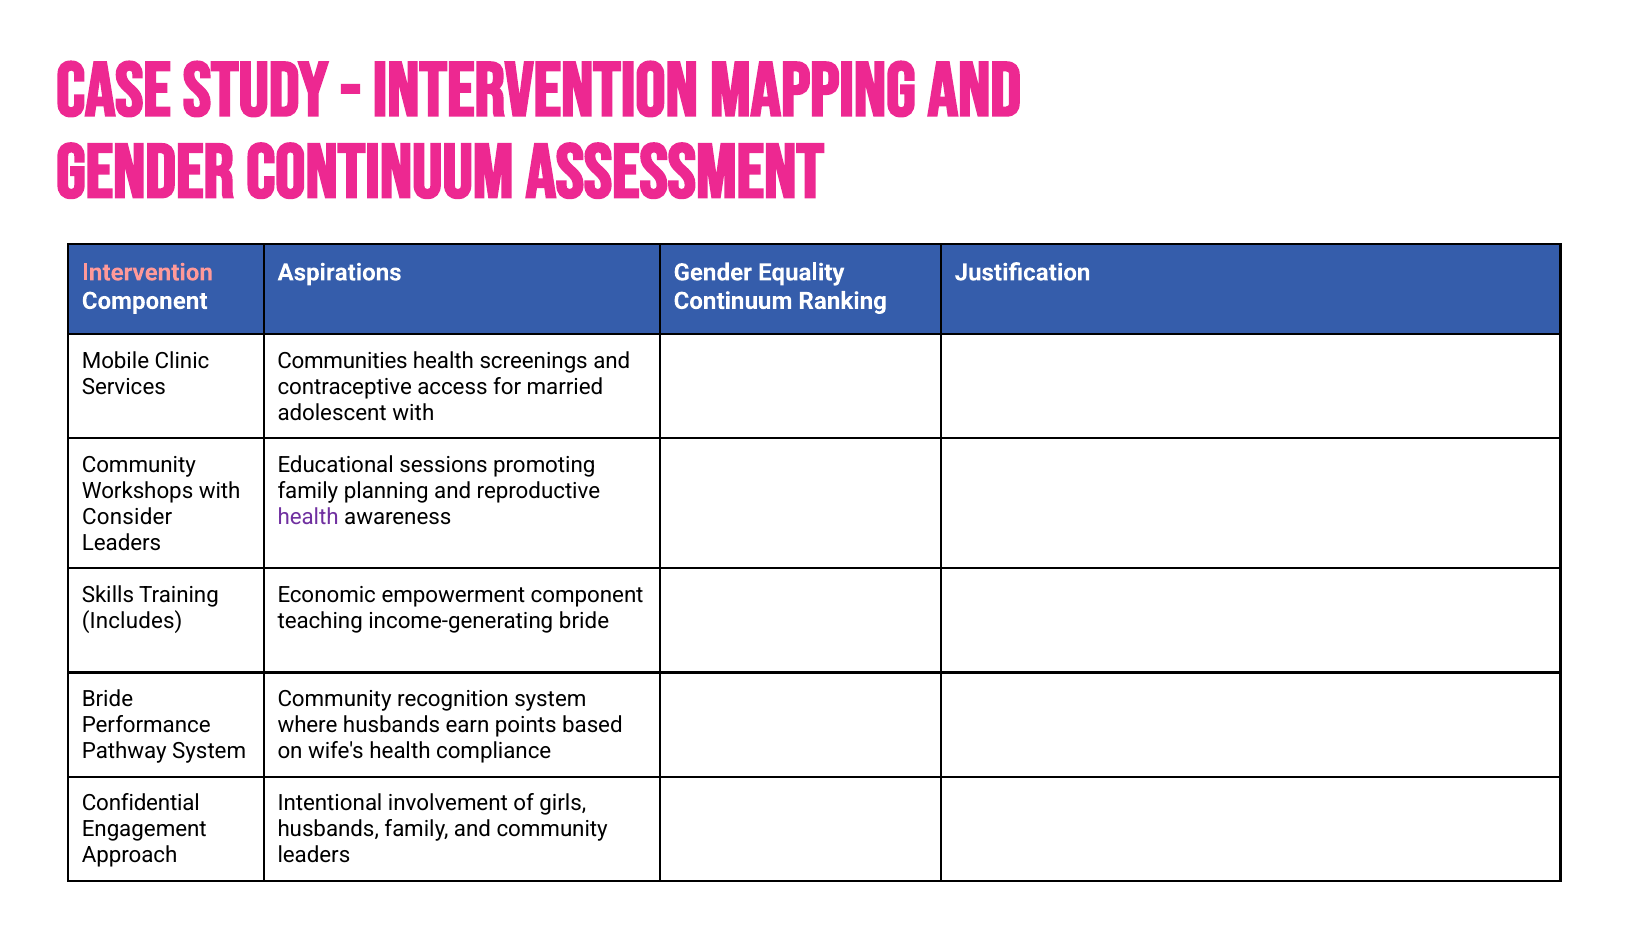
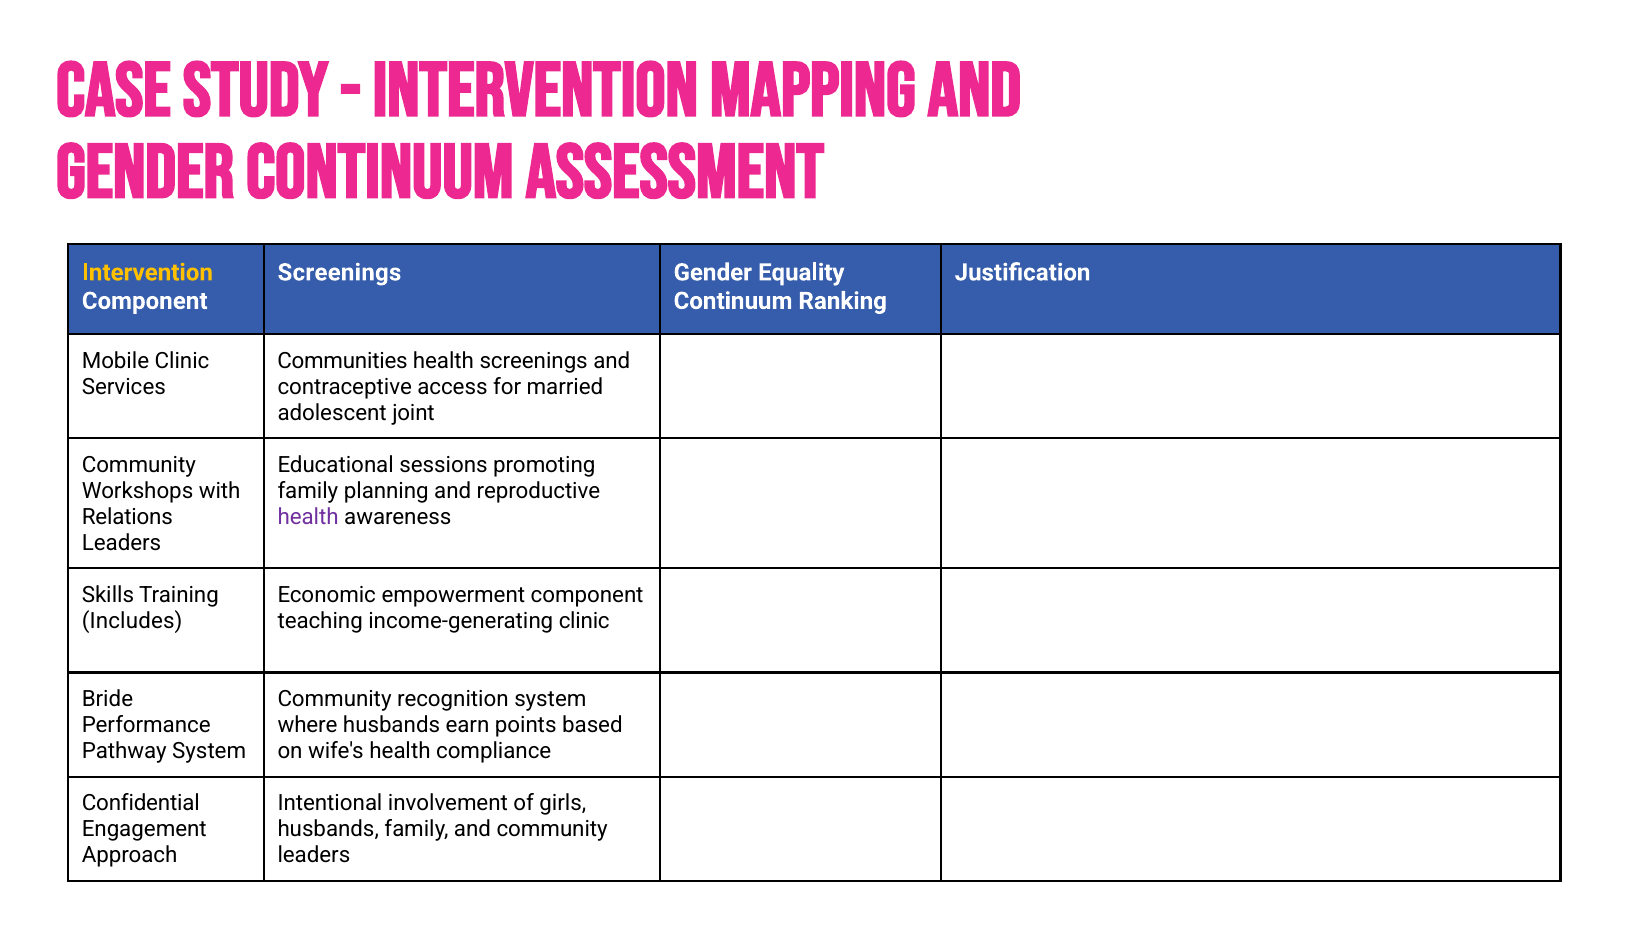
Intervention colour: pink -> yellow (147, 272)
Aspirations: Aspirations -> Screenings (339, 272)
adolescent with: with -> joint (413, 413)
Consider: Consider -> Relations (127, 517)
income-generating bride: bride -> clinic (584, 621)
